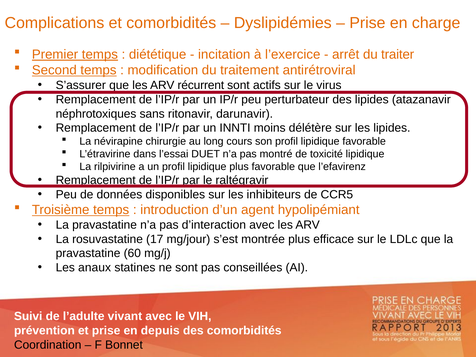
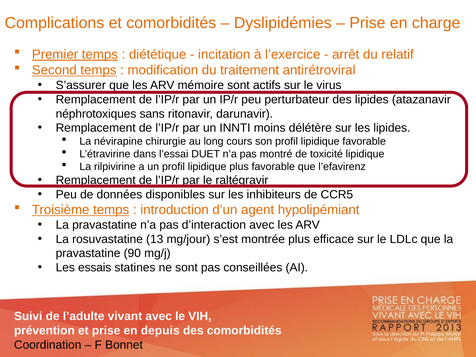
traiter: traiter -> relatif (398, 54)
récurrent: récurrent -> mémoire (201, 85)
17: 17 -> 13 (155, 239)
60: 60 -> 90 (132, 253)
anaux: anaux -> essais (95, 268)
